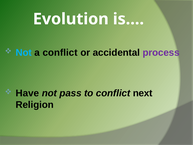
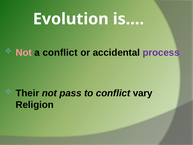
Not colour: light blue -> pink (24, 52)
Have: Have -> Their (27, 93)
next: next -> vary (143, 93)
